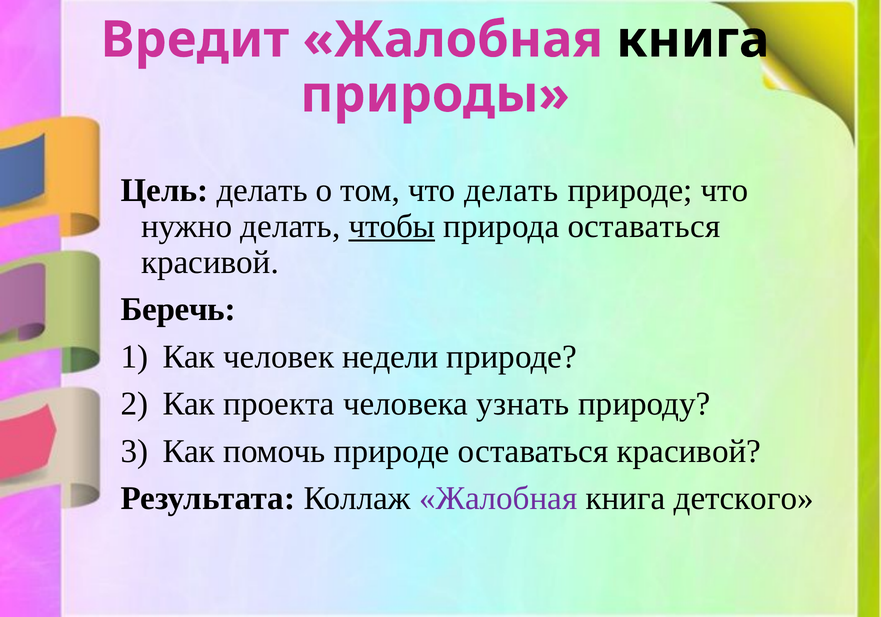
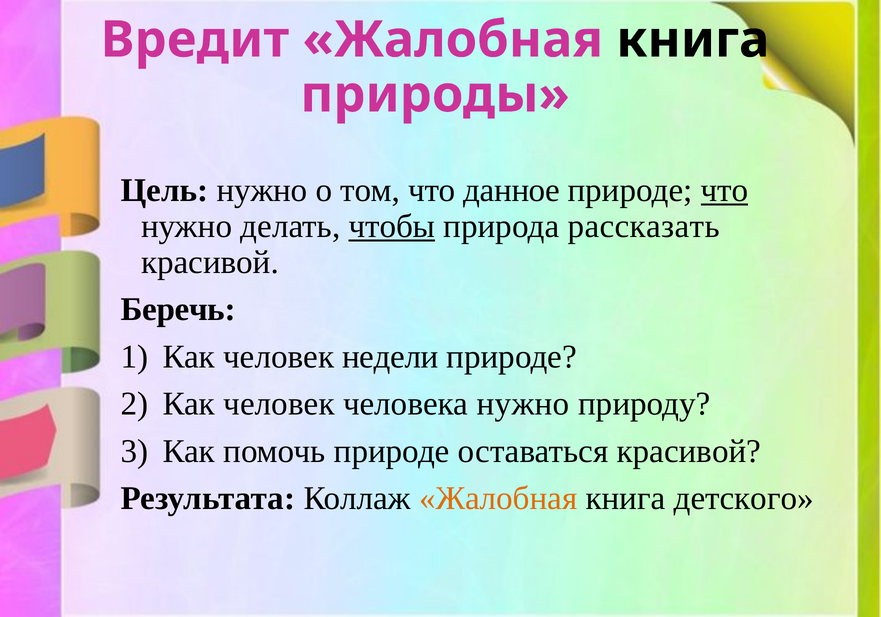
Цель делать: делать -> нужно (262, 190)
что делать: делать -> данное (512, 190)
что underline: none -> present (725, 190)
природа оставаться: оставаться -> рассказать (644, 226)
проекта: проекта -> человек (279, 404)
человека узнать: узнать -> нужно (523, 404)
Жалобная colour: purple -> orange (498, 498)
